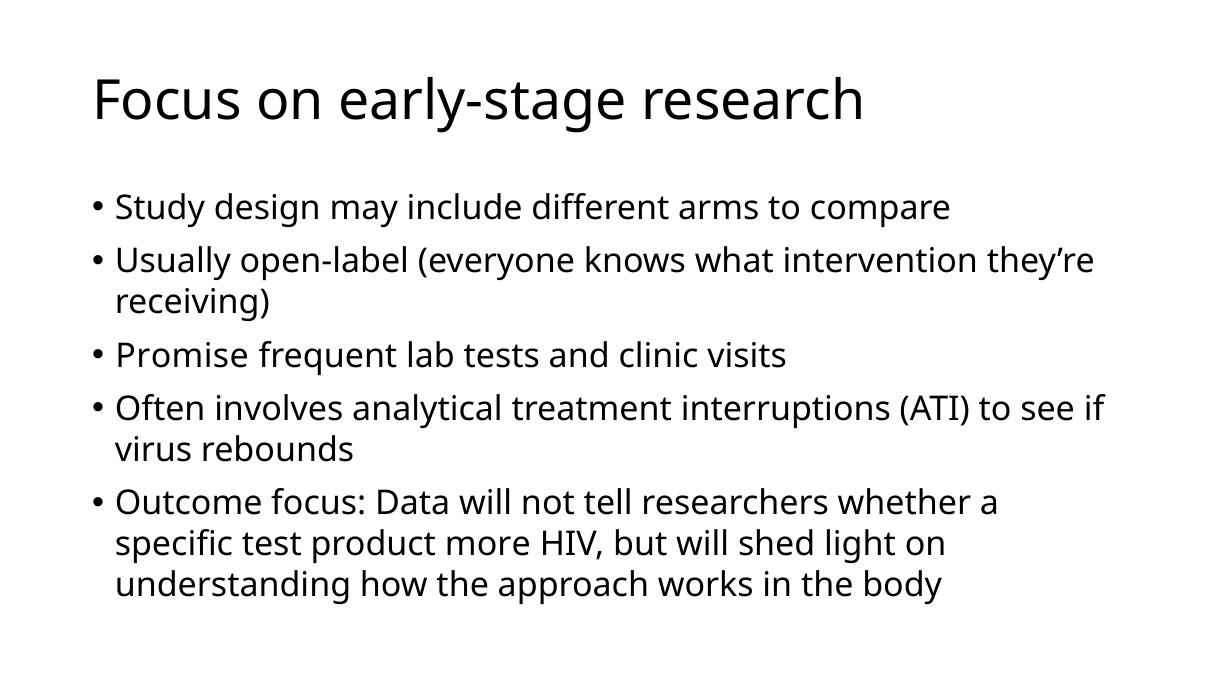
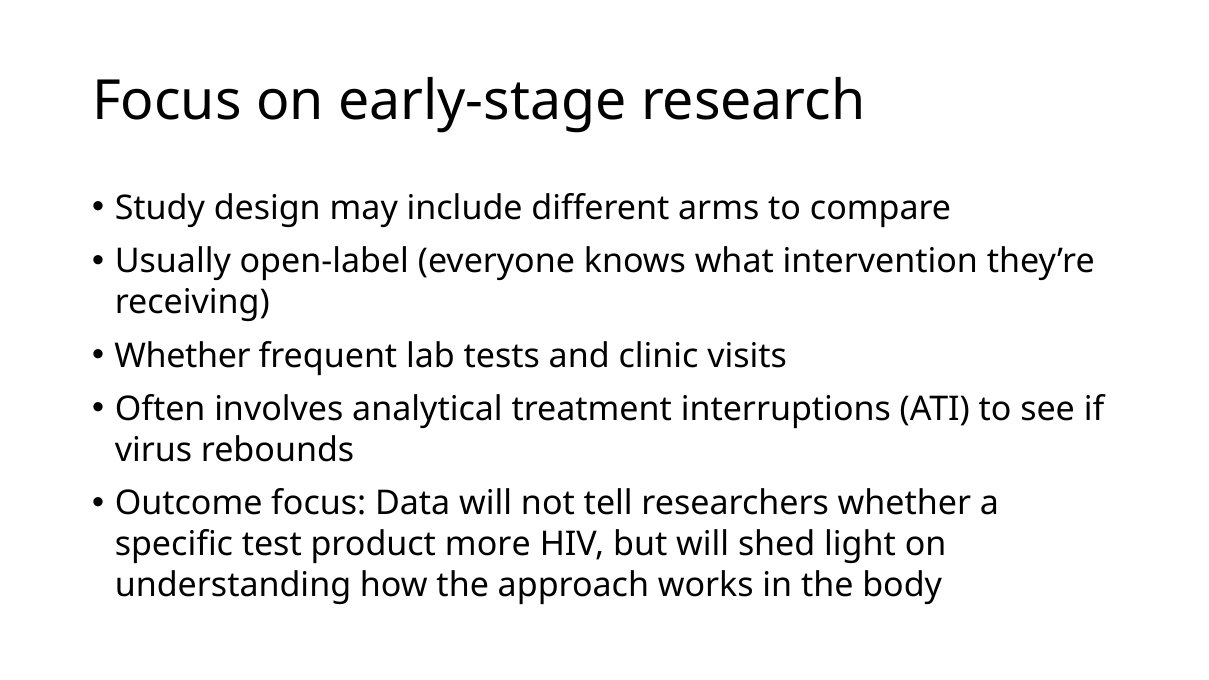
Promise: Promise -> Whether (182, 356)
